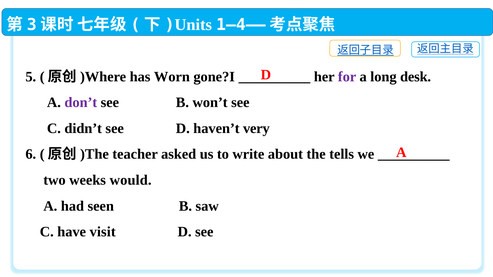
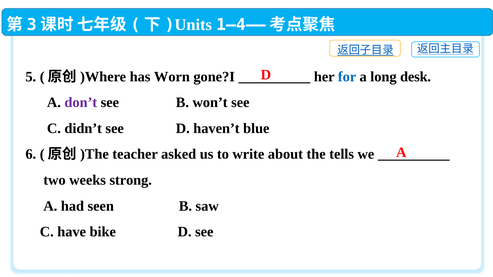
for colour: purple -> blue (347, 77)
very: very -> blue (256, 128)
would: would -> strong (131, 180)
visit: visit -> bike (103, 232)
